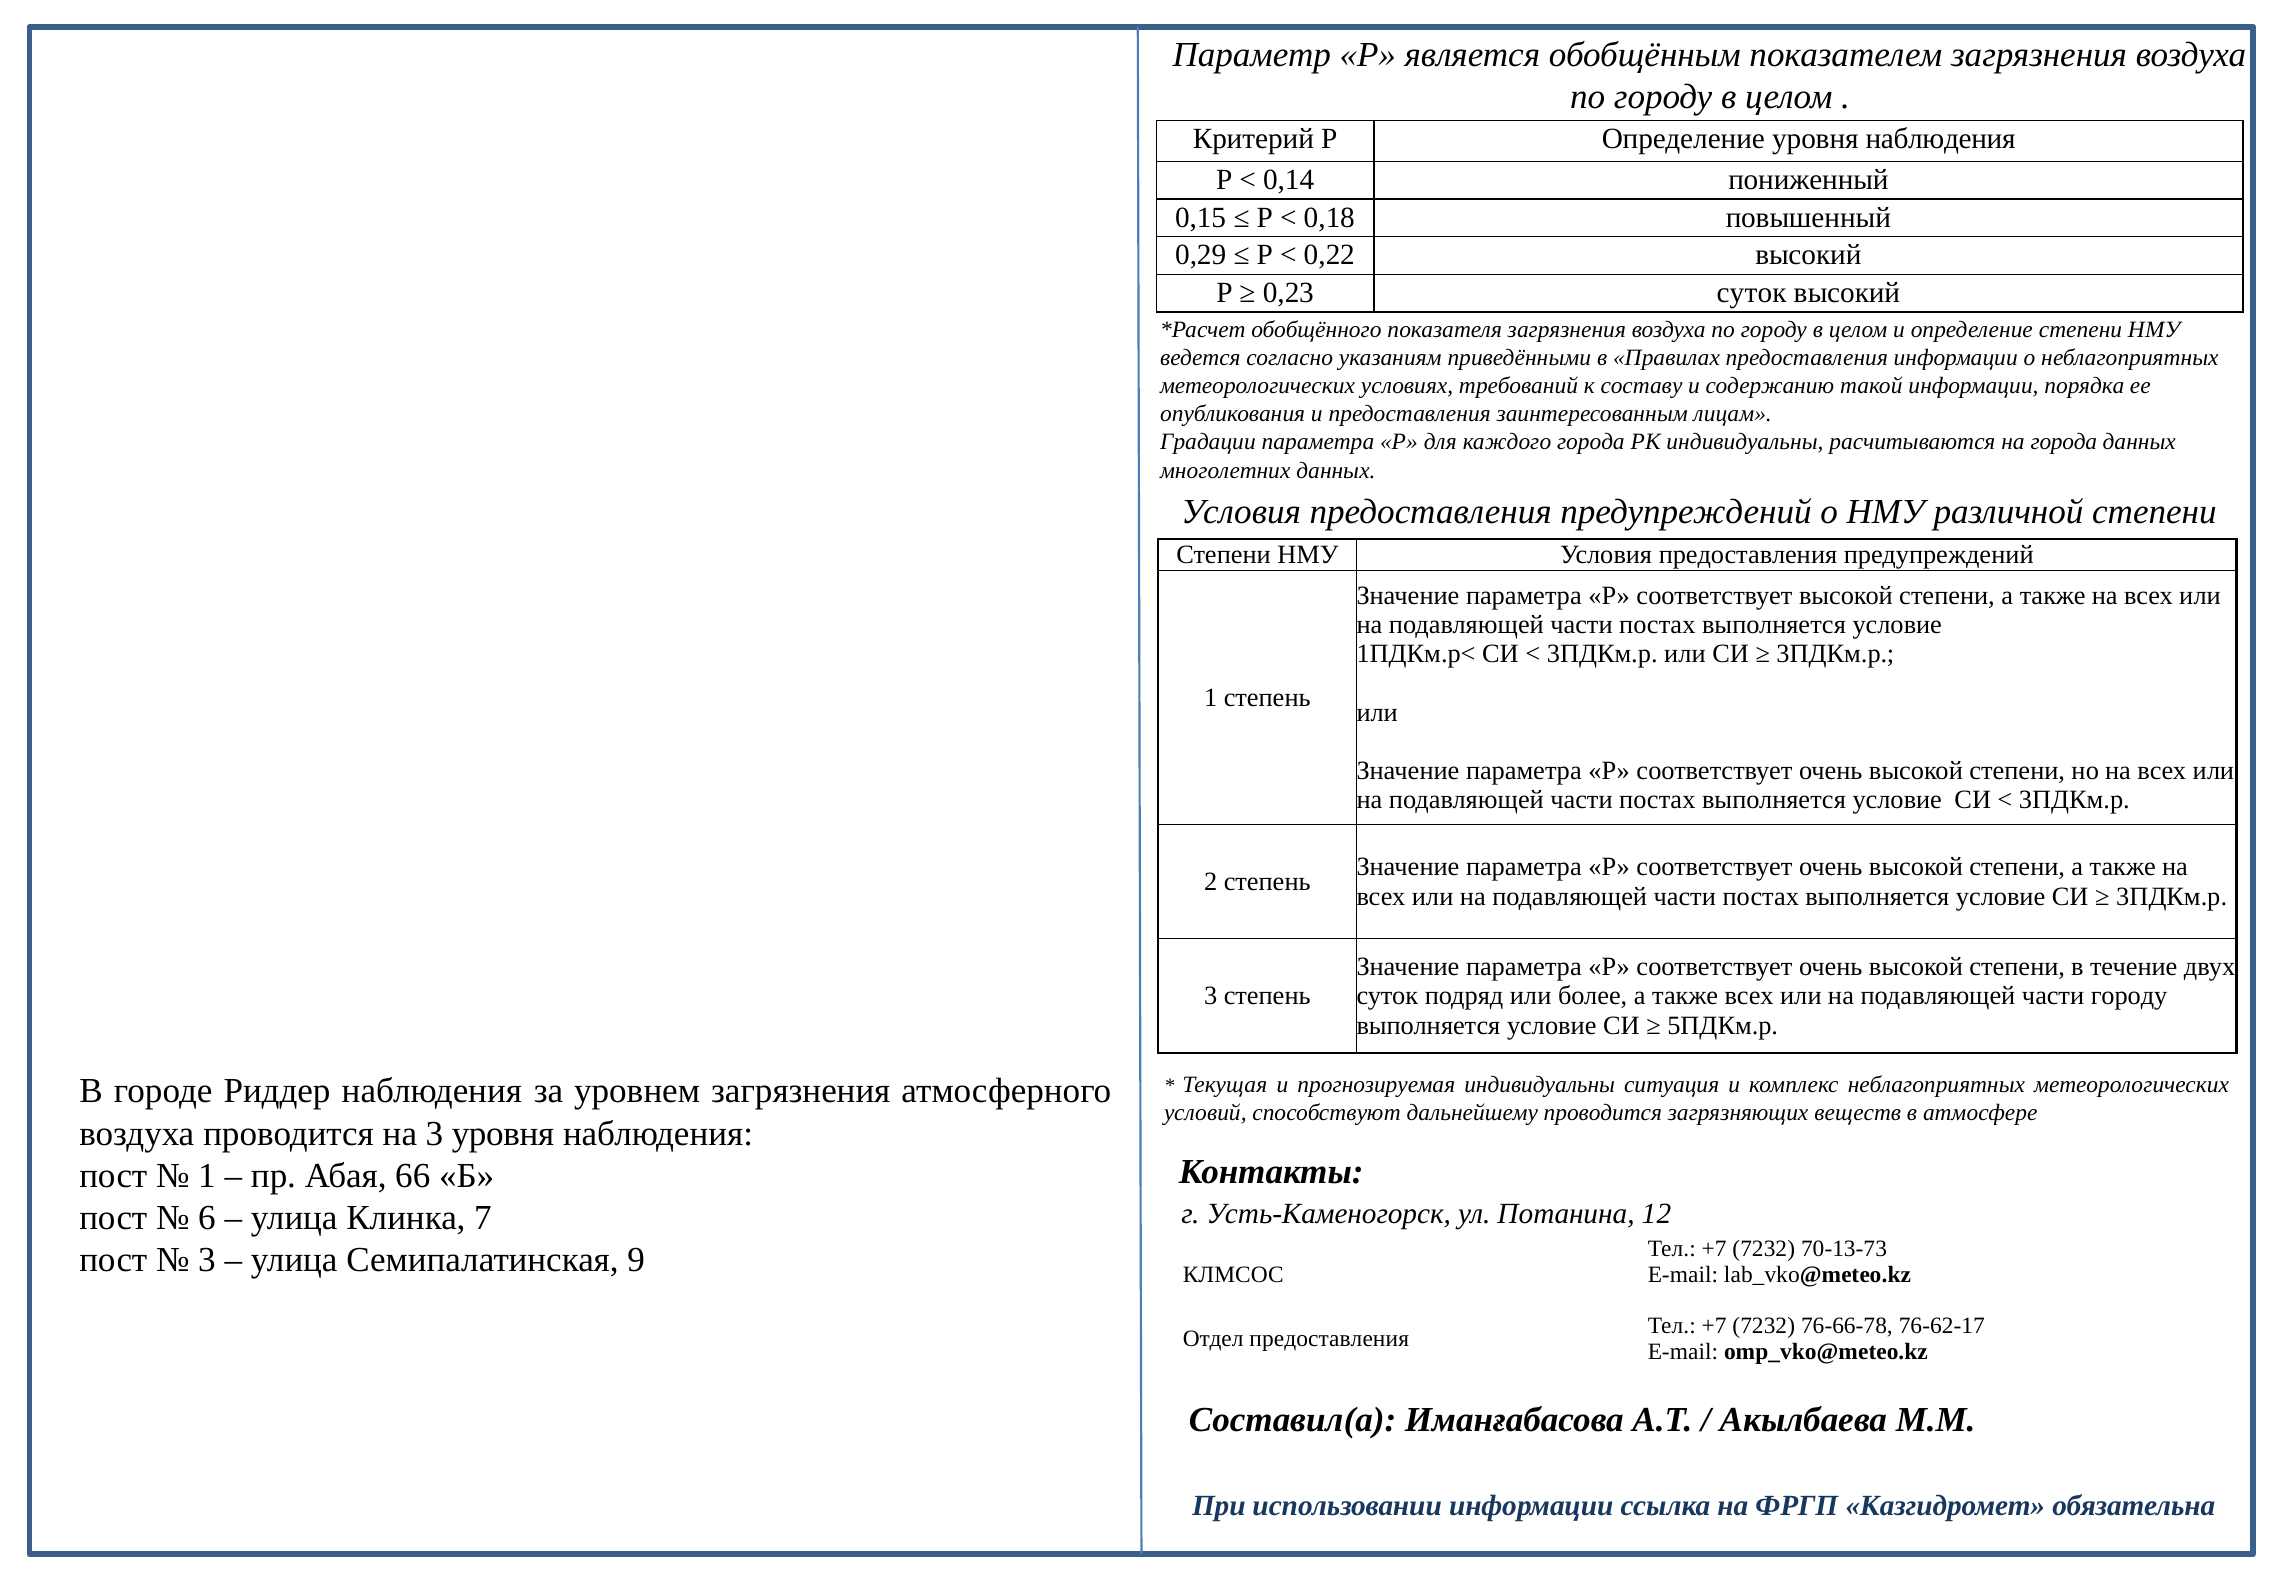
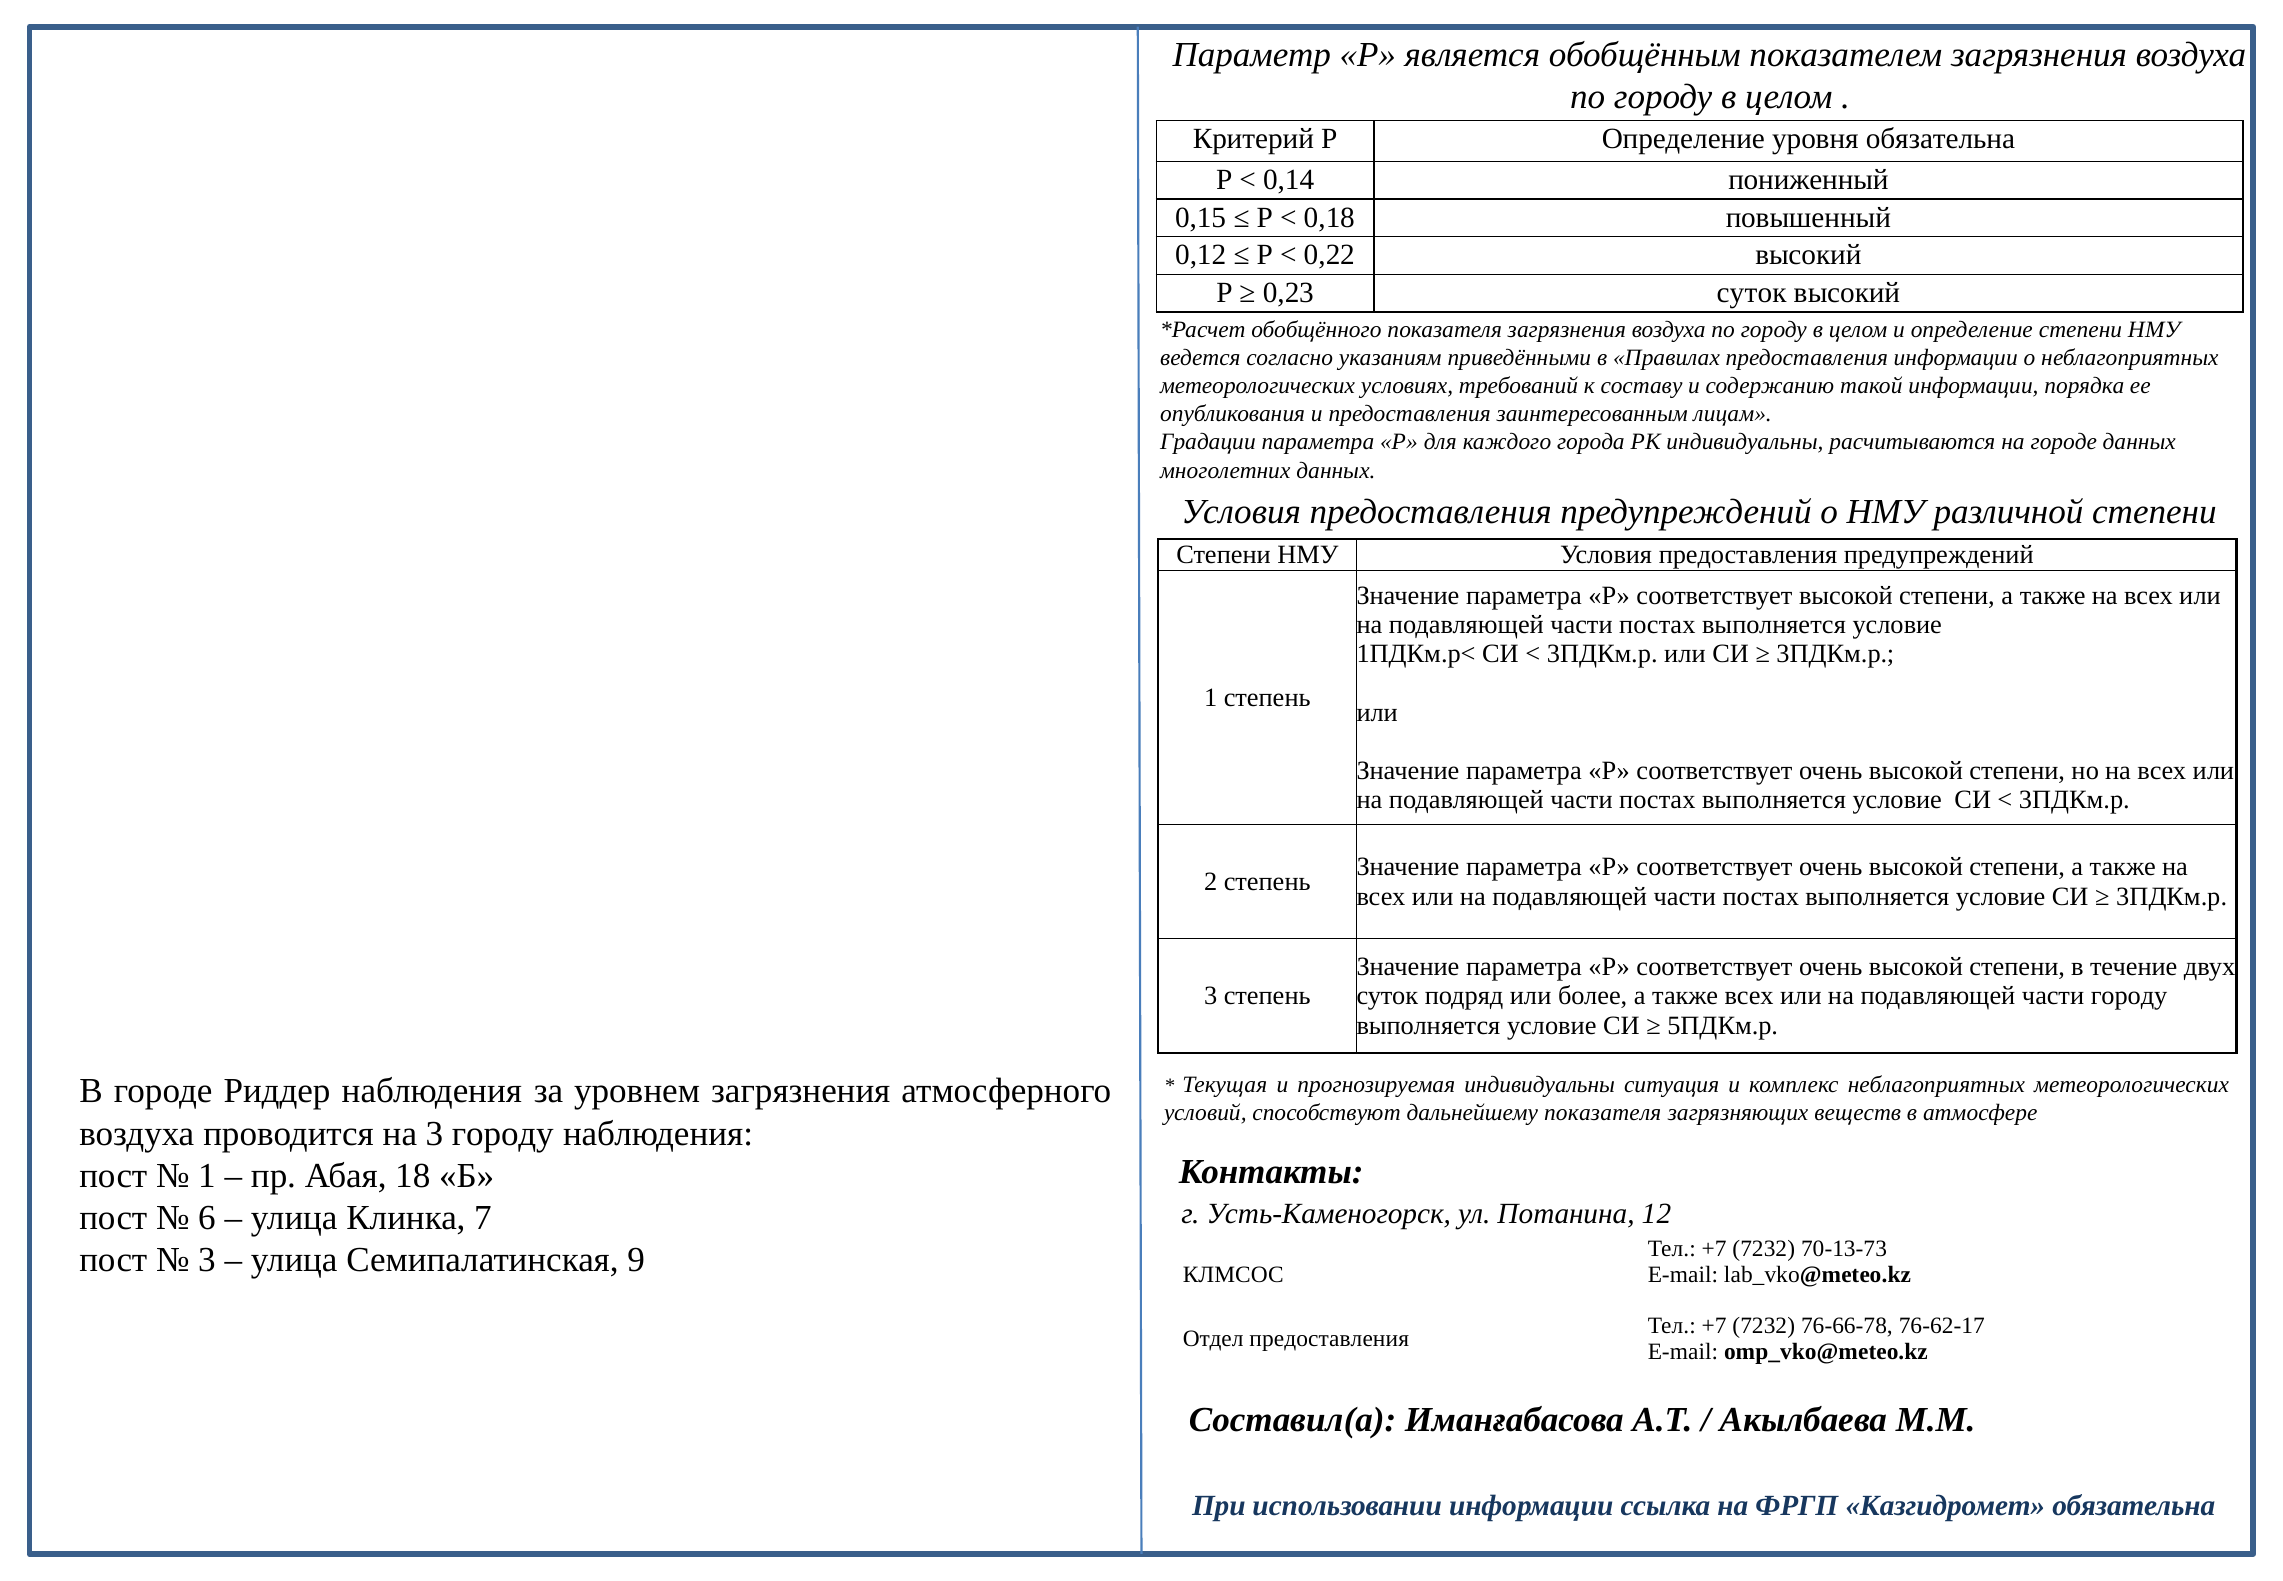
Определение уровня наблюдения: наблюдения -> обязательна (1940, 139)
0,29: 0,29 -> 0,12 (1201, 255)
на города: города -> городе (2064, 442)
дальнейшему проводится: проводится -> показателя (1603, 1112)
3 уровня: уровня -> городу (503, 1133)
66: 66 -> 18 (413, 1175)
